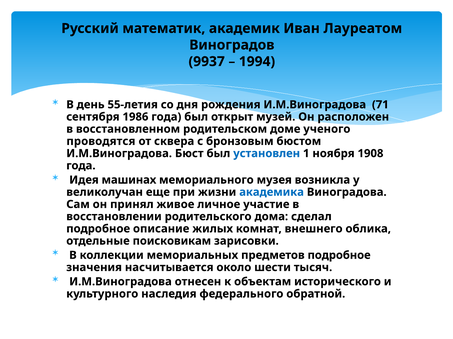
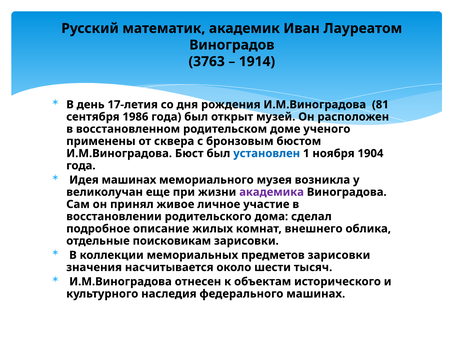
9937: 9937 -> 3763 (207, 62)
1994: 1994 -> 1914 (257, 62)
55-летия: 55-летия -> 17-летия (133, 105)
71: 71 -> 81 (380, 105)
проводятся: проводятся -> применены (101, 142)
1908: 1908 -> 1904 (370, 154)
академика colour: blue -> purple (272, 192)
предметов подробное: подробное -> зарисовки (339, 256)
федерального обратной: обратной -> машинах (316, 294)
